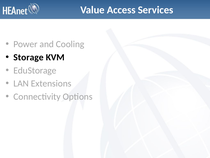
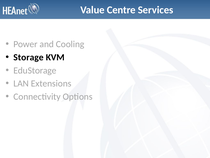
Access: Access -> Centre (121, 10)
